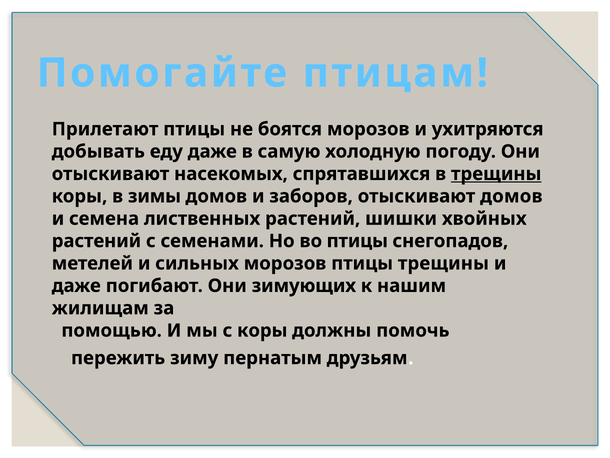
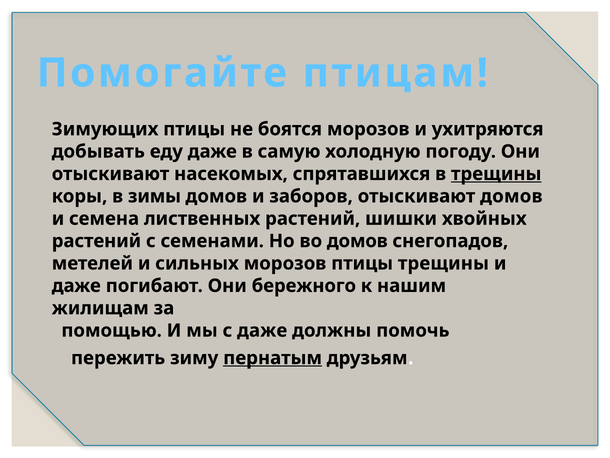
Прилетают: Прилетают -> Зимующих (105, 129)
во птицы: птицы -> домов (357, 241)
зимующих: зимующих -> бережного (304, 285)
с коры: коры -> даже (262, 330)
пернатым underline: none -> present (273, 358)
